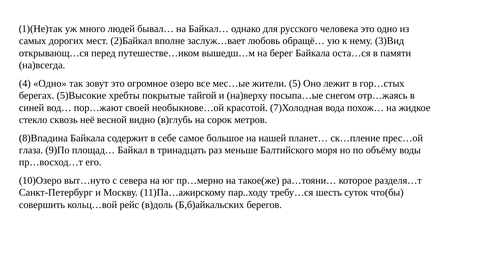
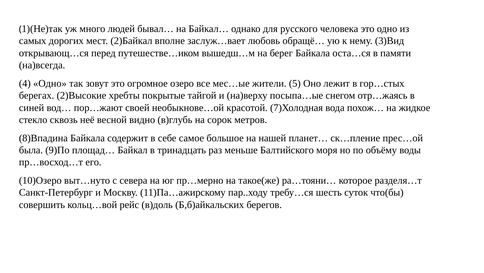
5)Высокие: 5)Высокие -> 2)Высокие (81, 95)
глаза: глаза -> была (31, 150)
